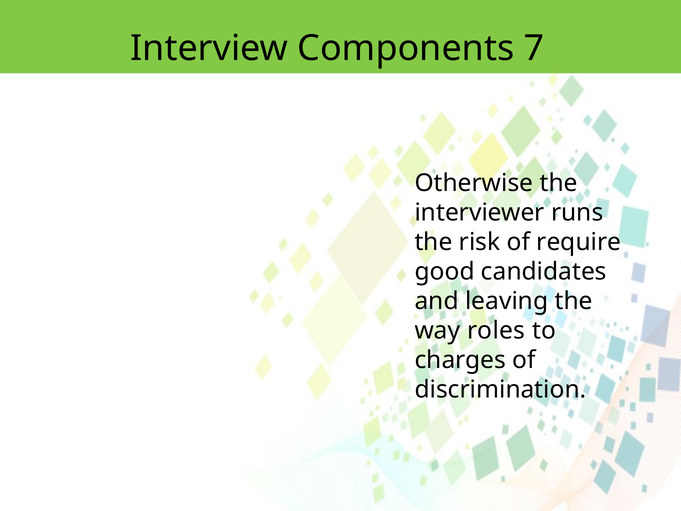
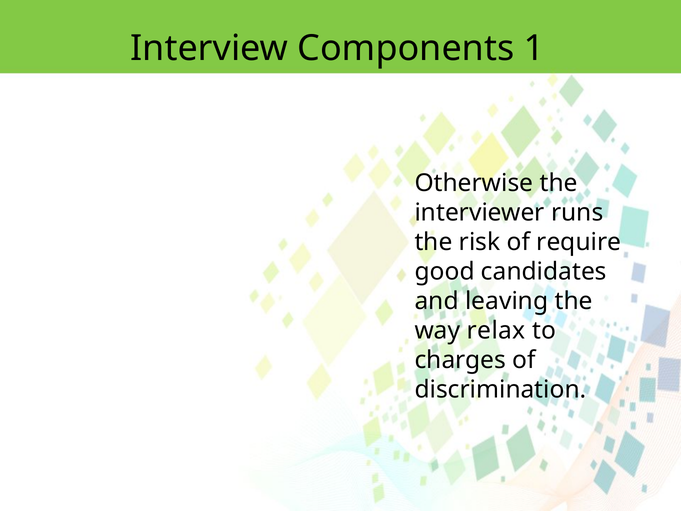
7: 7 -> 1 (534, 49)
roles: roles -> relax (496, 331)
